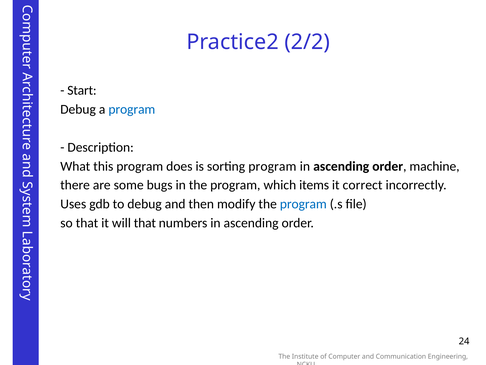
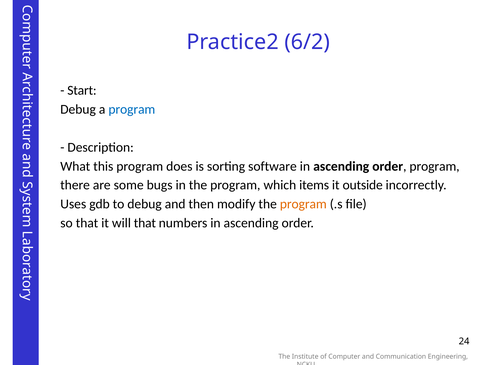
2/2: 2/2 -> 6/2 (307, 42)
sorting program: program -> software (272, 166)
order machine: machine -> program (435, 166)
correct: correct -> outside (363, 185)
program colour: blue -> orange (303, 204)
